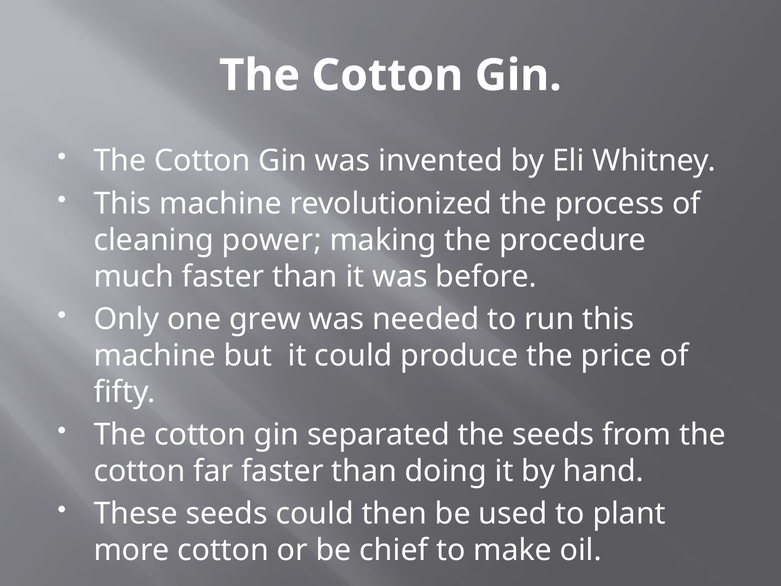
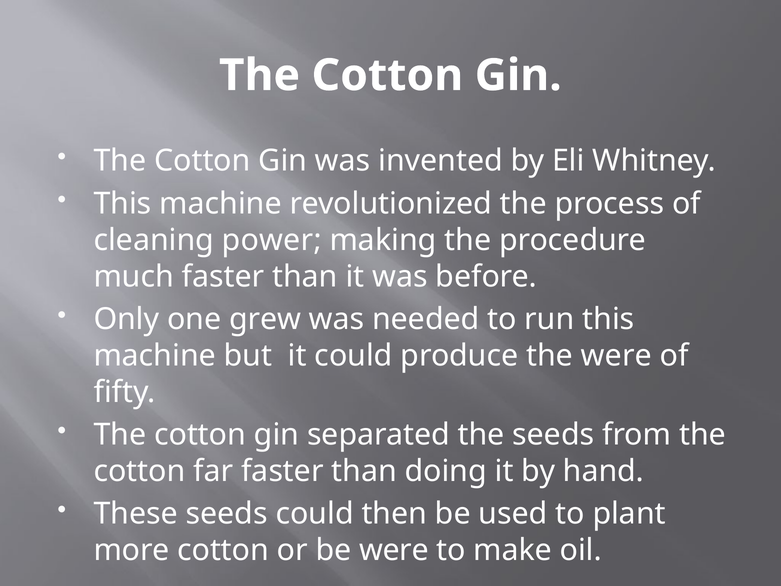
the price: price -> were (616, 355)
be chief: chief -> were (394, 550)
